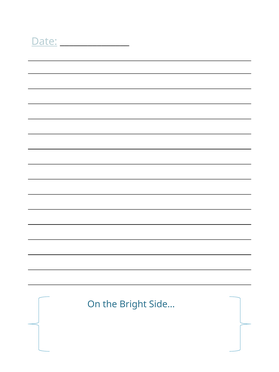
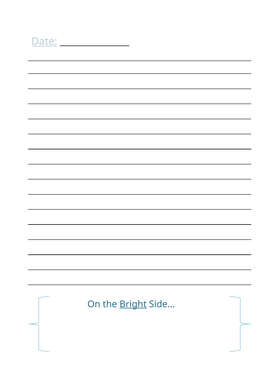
Bright underline: none -> present (133, 304)
